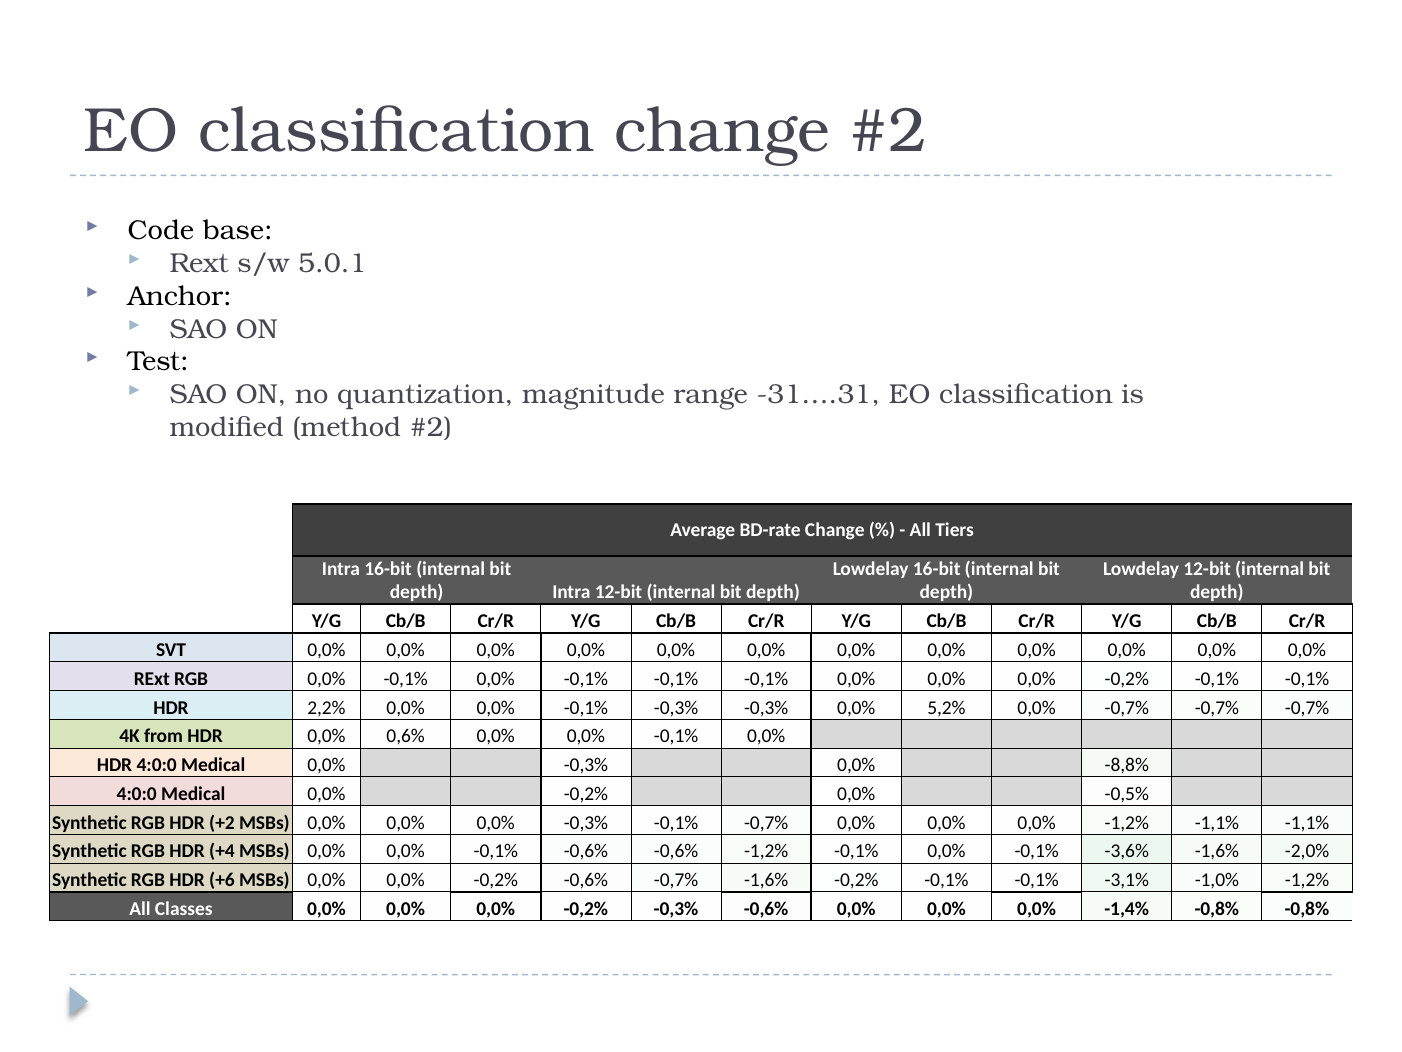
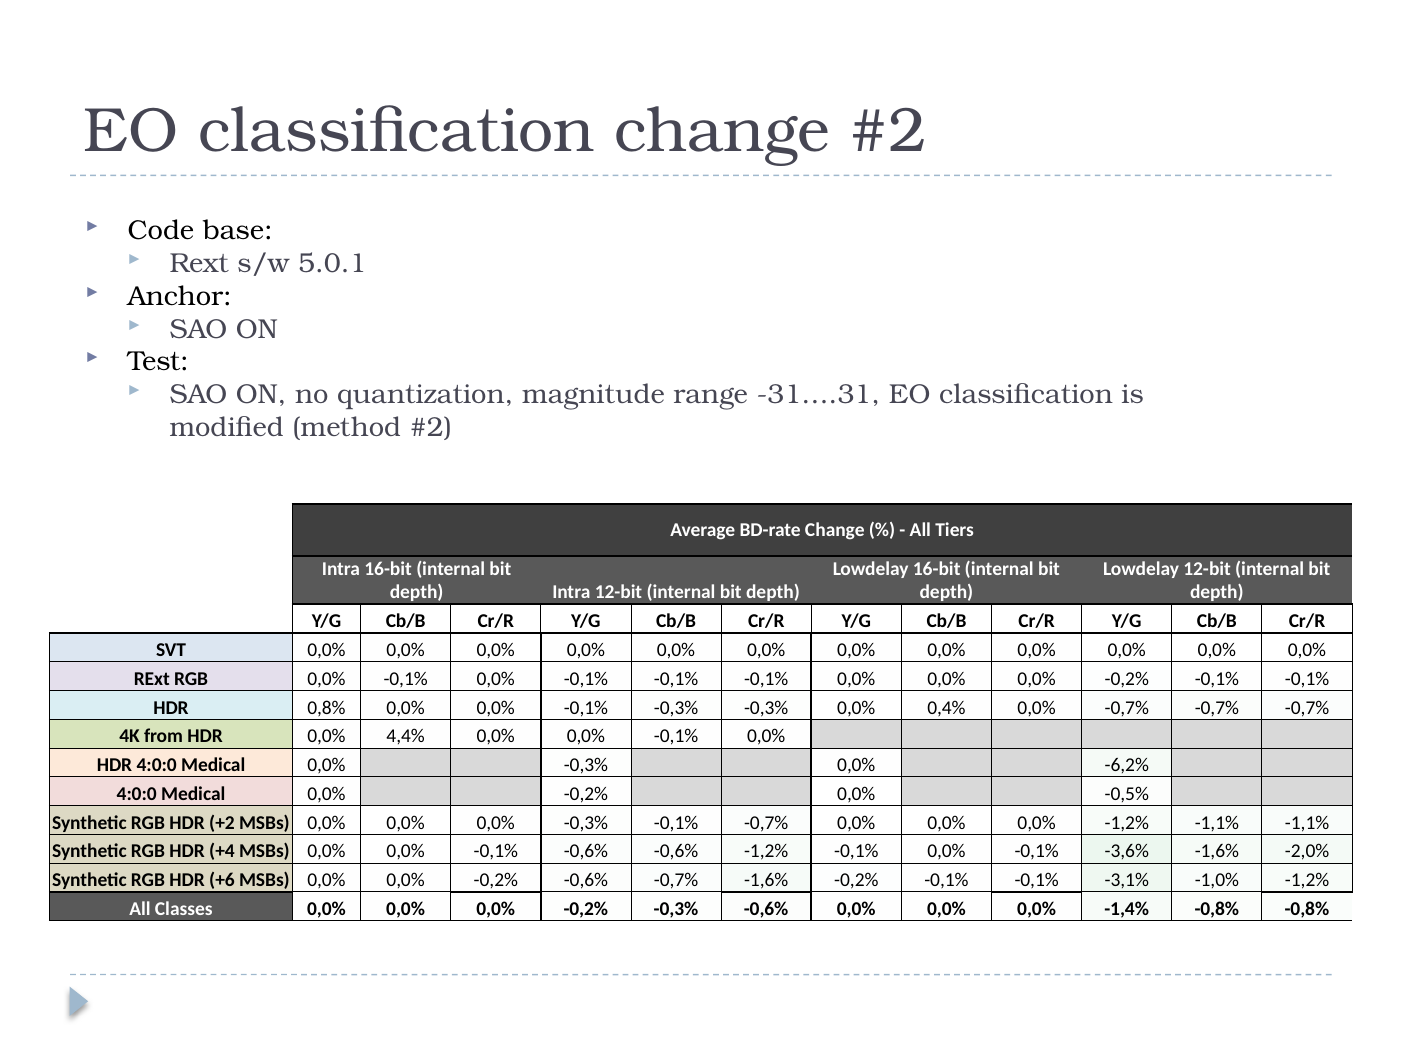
2,2%: 2,2% -> 0,8% (326, 707)
5,2%: 5,2% -> 0,4% (946, 707)
0,6%: 0,6% -> 4,4% (406, 736)
-8,8%: -8,8% -> -6,2% (1127, 765)
